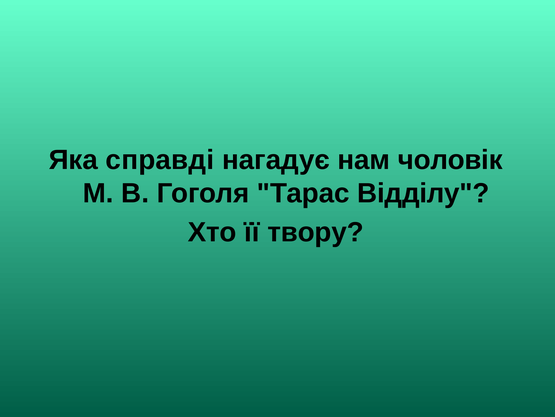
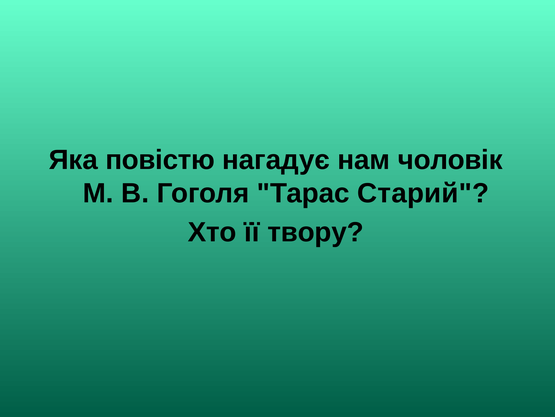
справді: справді -> повістю (160, 160)
Відділу: Відділу -> Старий (423, 193)
